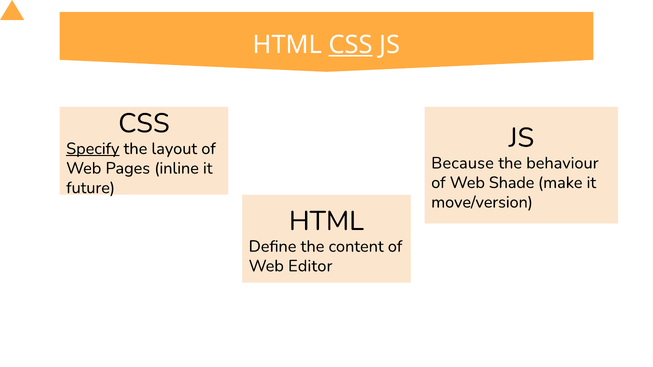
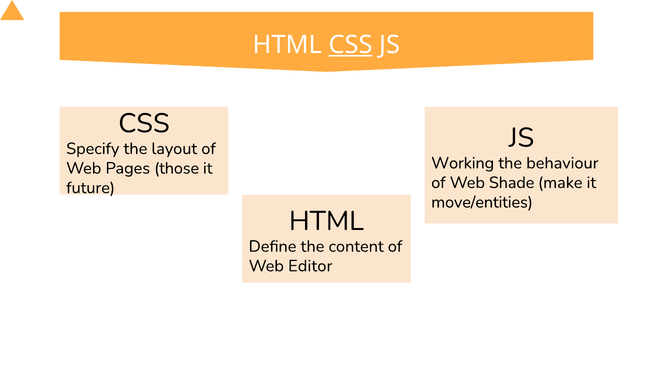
Specify underline: present -> none (93, 149)
Because: Because -> Working (463, 163)
inline: inline -> those (177, 168)
move/version: move/version -> move/entities (482, 202)
